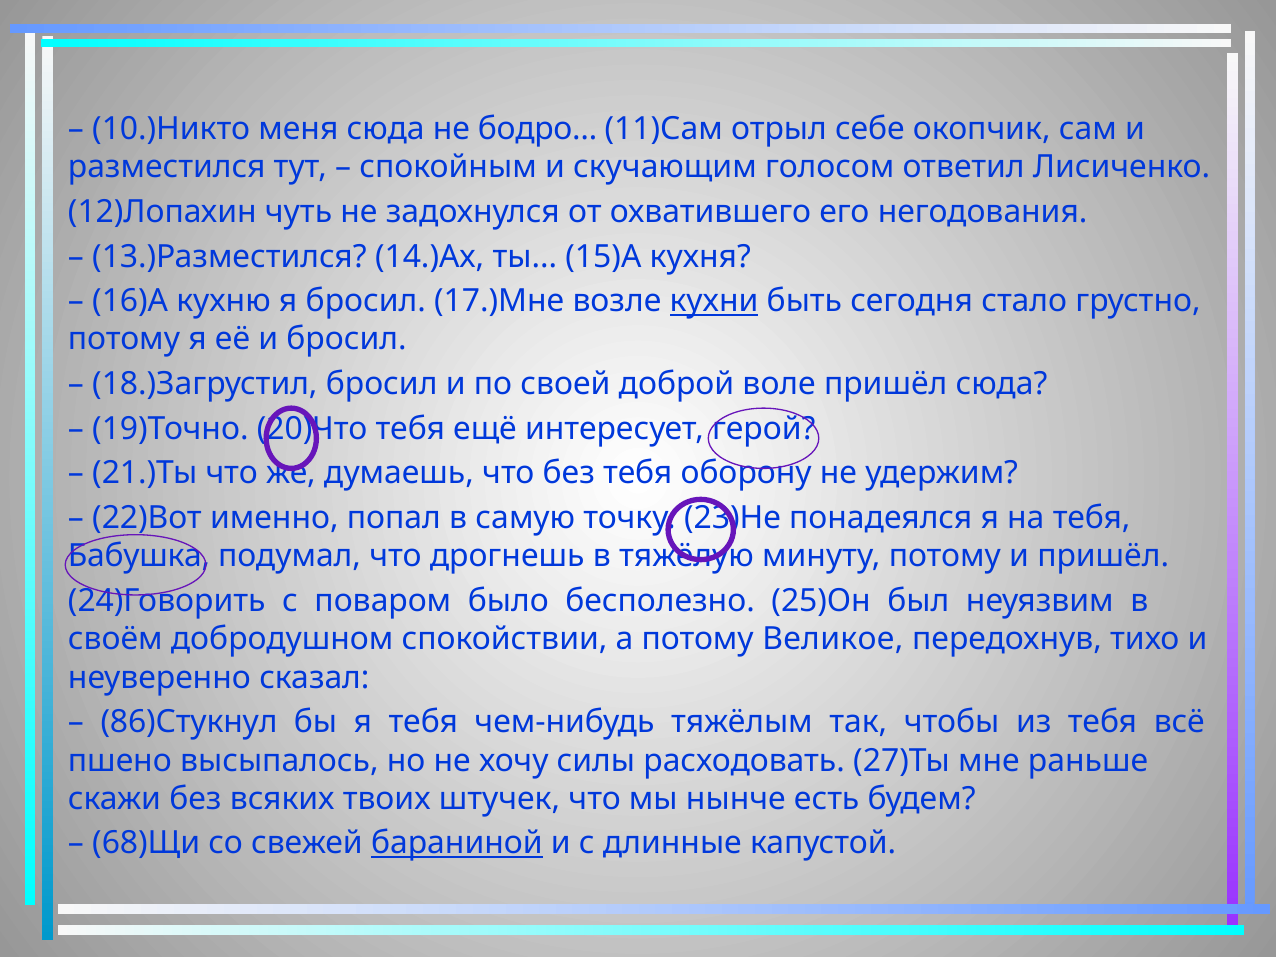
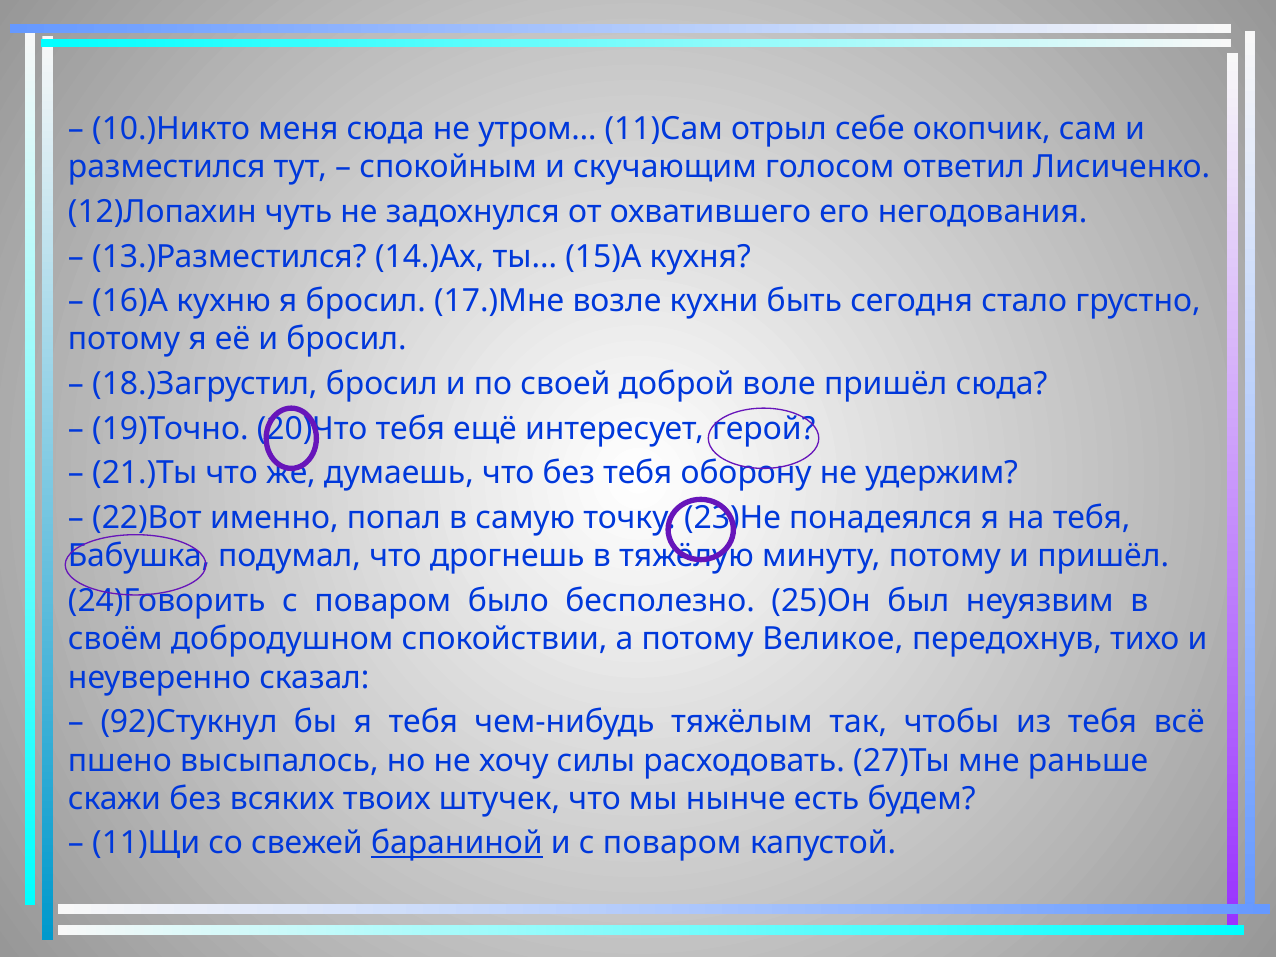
бодро…: бодро… -> утром… (538, 129)
кухни underline: present -> none (714, 301)
86)Стукнул: 86)Стукнул -> 92)Стукнул (189, 722)
68)Щи: 68)Щи -> 11)Щи (146, 843)
и с длинные: длинные -> поваром (672, 843)
